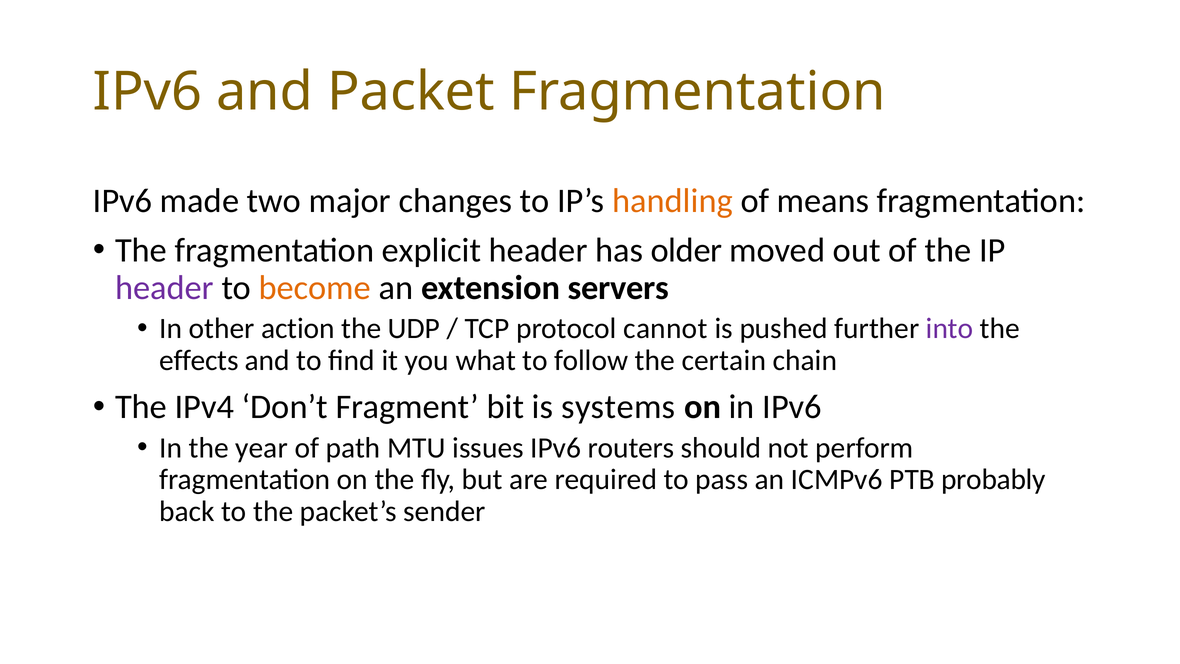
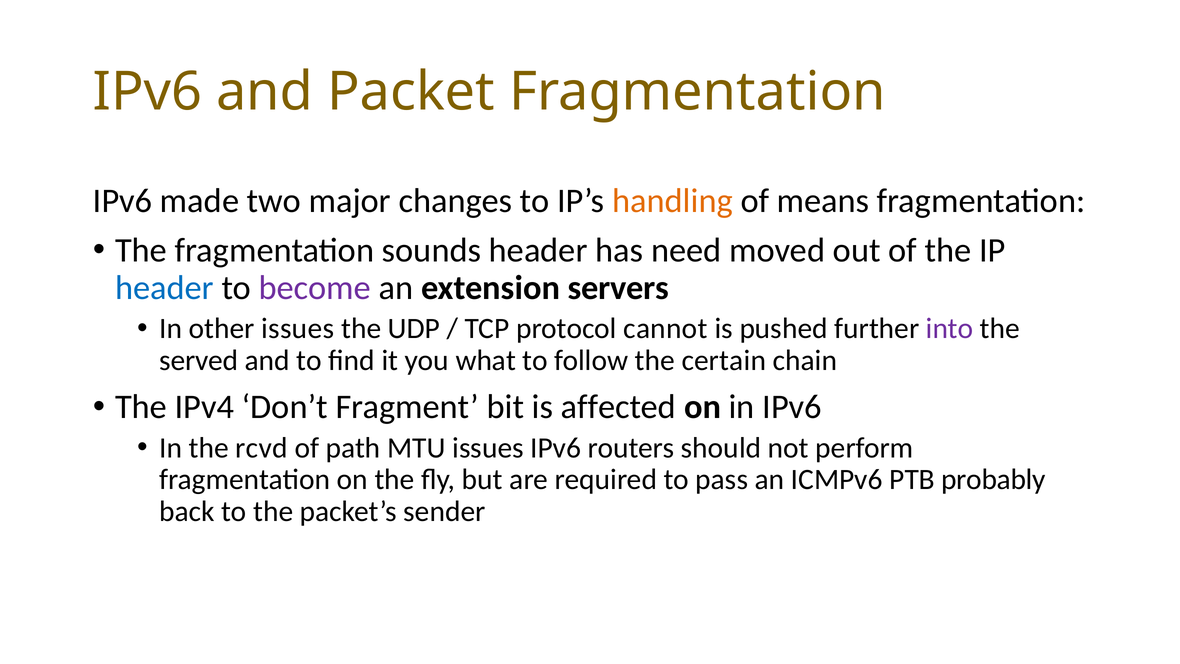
explicit: explicit -> sounds (432, 250)
older: older -> need (686, 250)
header colour: purple -> blue (164, 288)
become colour: orange -> purple (315, 288)
other action: action -> issues (298, 328)
effects: effects -> served (199, 360)
systems: systems -> affected (618, 407)
year: year -> rcvd (262, 448)
